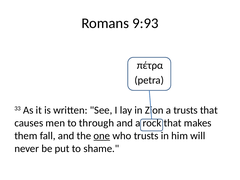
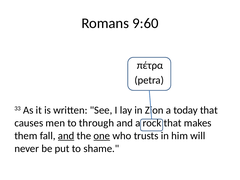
9:93: 9:93 -> 9:60 (145, 23)
a trusts: trusts -> today (186, 110)
and underline: none -> present (66, 136)
